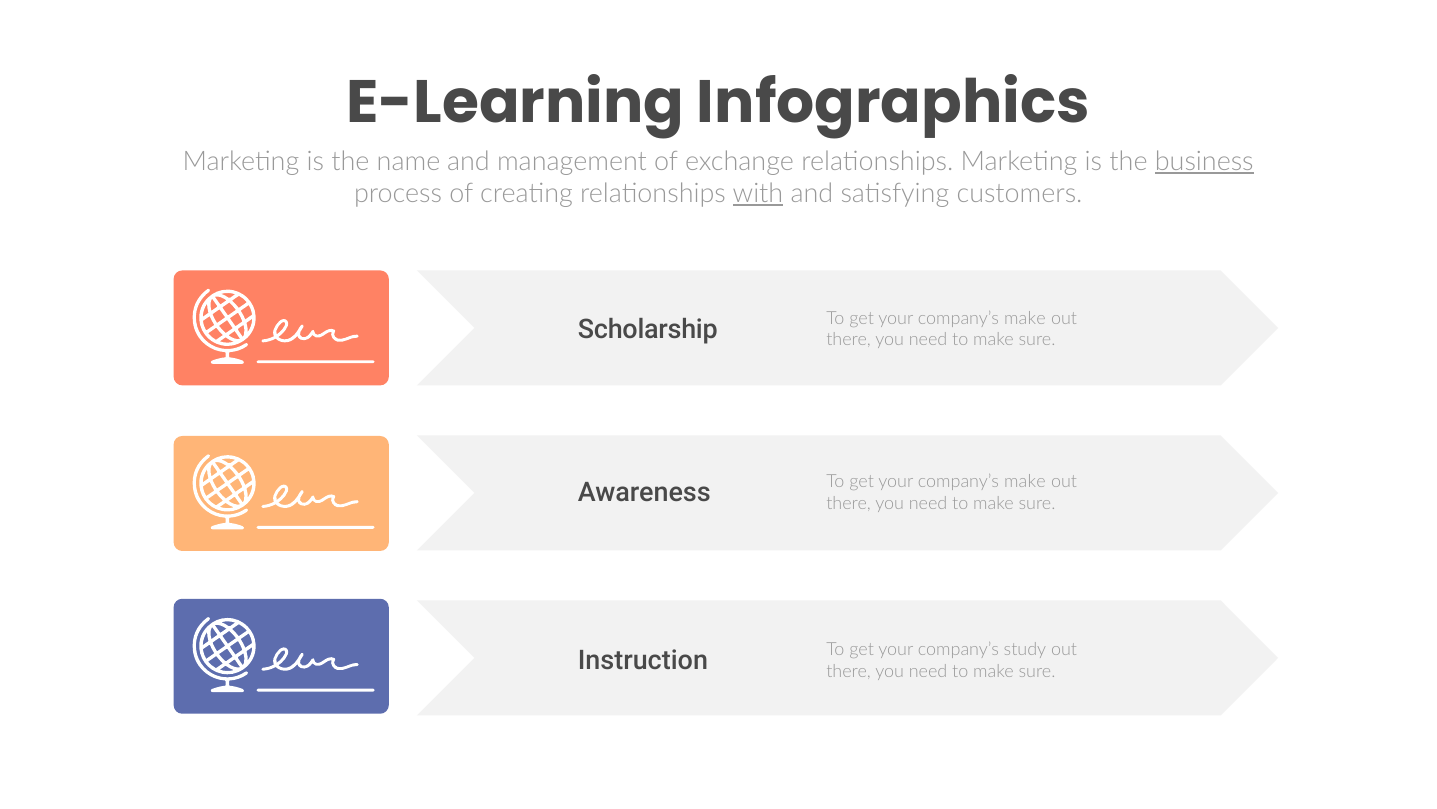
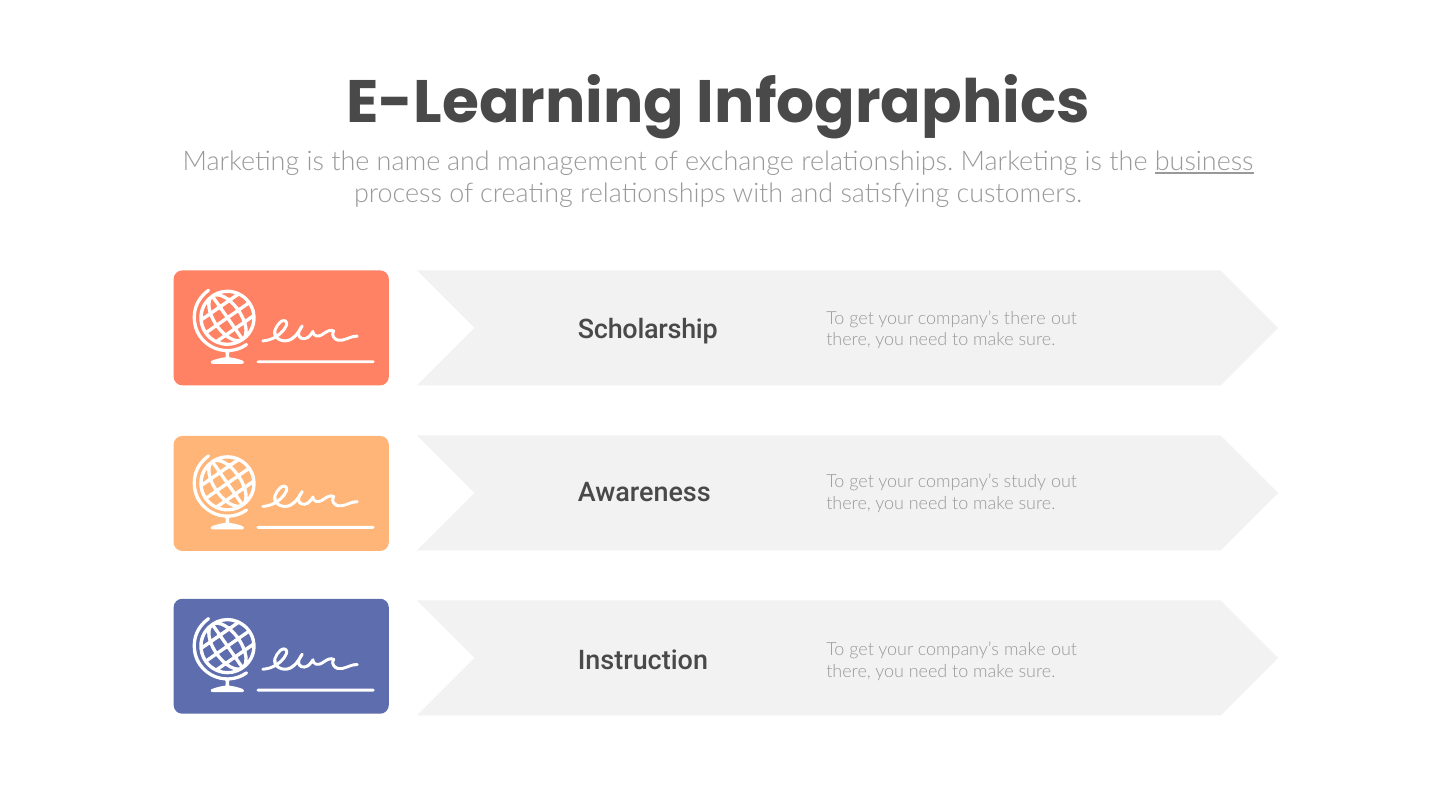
with underline: present -> none (758, 194)
make: make -> there (1025, 318)
make: make -> study (1025, 481)
company’s study: study -> make (1025, 649)
